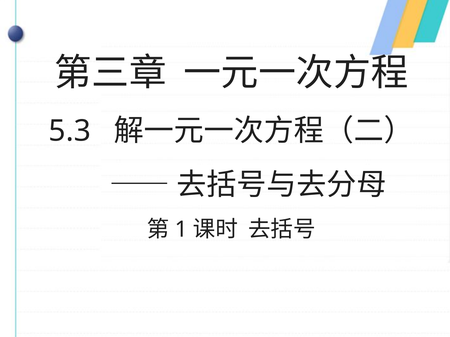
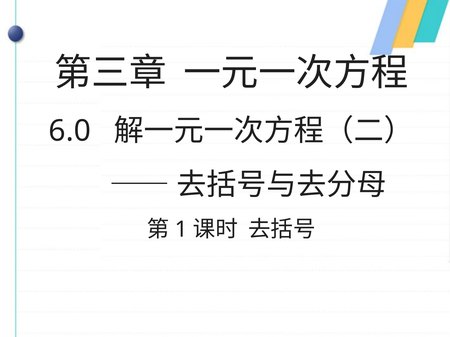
5.3: 5.3 -> 6.0 (70, 131)
